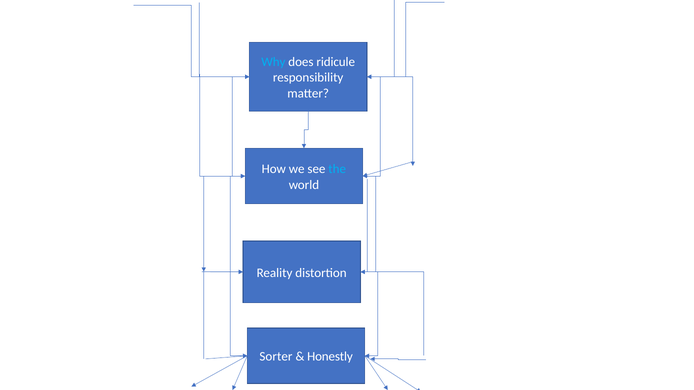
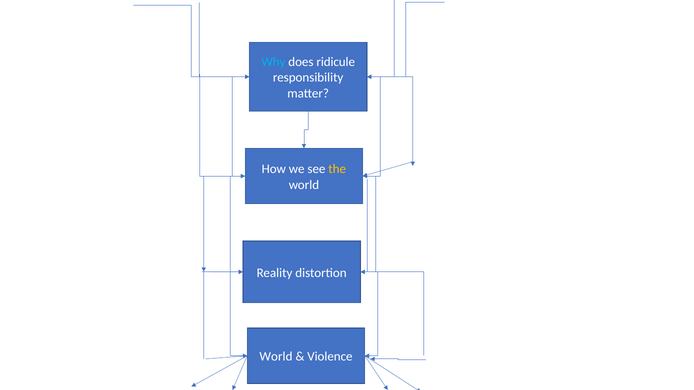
the colour: light blue -> yellow (337, 169)
Sorter: Sorter -> World (276, 357)
Honestly: Honestly -> Violence (330, 357)
